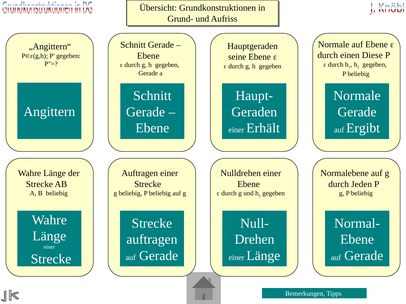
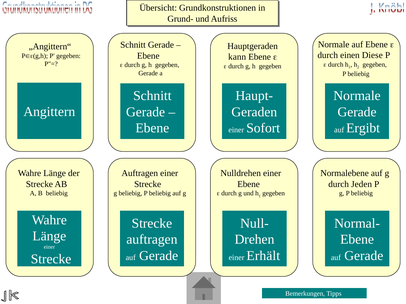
seine: seine -> kann (237, 57)
Erhält: Erhält -> Sofort (263, 128)
einer Länge: Länge -> Erhält (263, 256)
